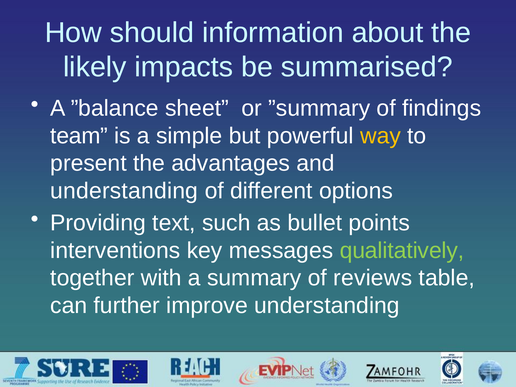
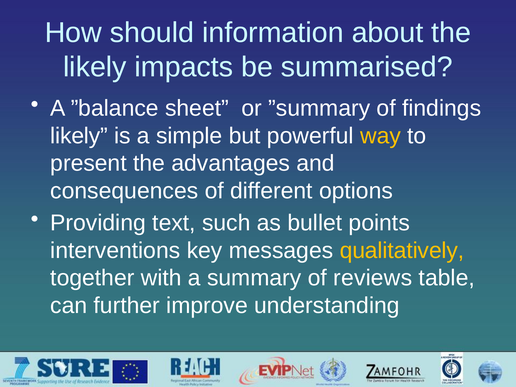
team: team -> likely (79, 136)
understanding: understanding -> consequences (124, 191)
qualitatively colour: light green -> yellow (402, 250)
